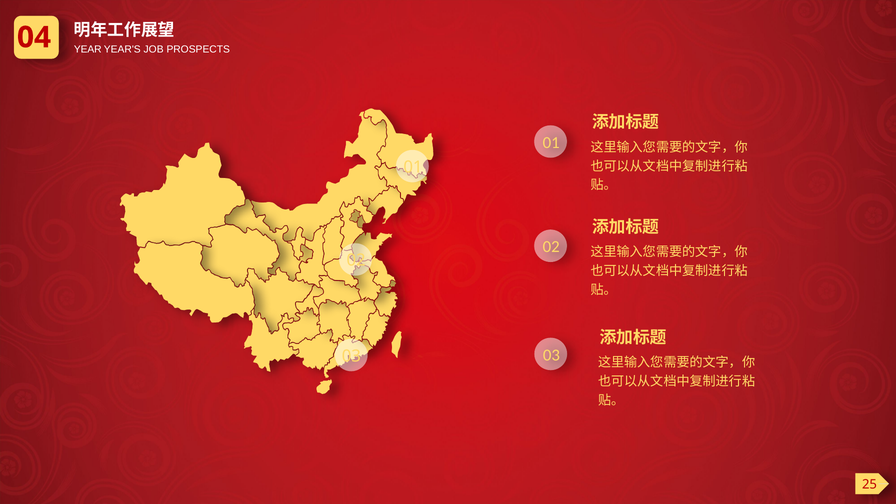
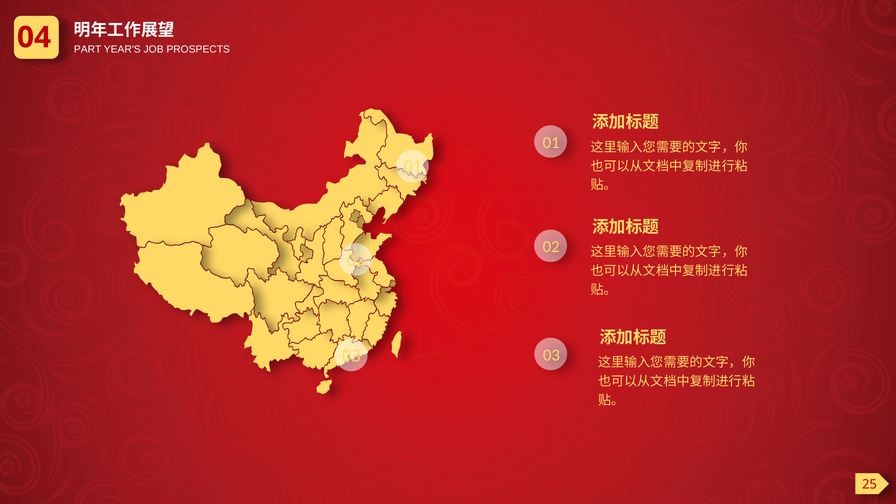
YEAR: YEAR -> PART (88, 50)
